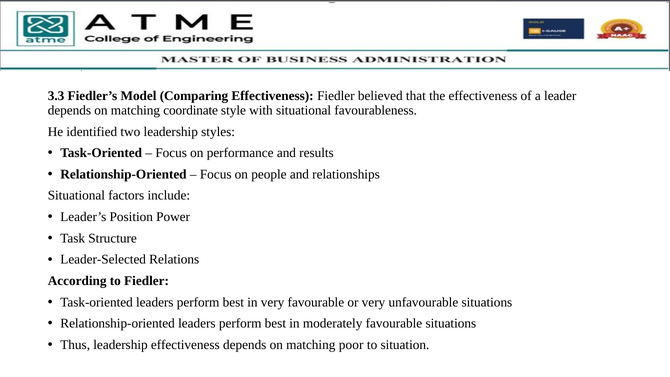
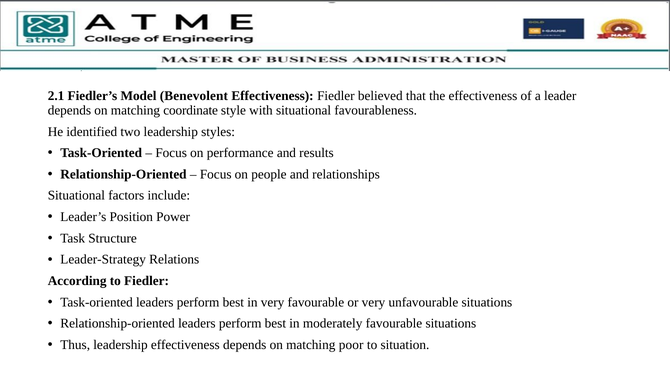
3.3: 3.3 -> 2.1 (56, 96)
Comparing: Comparing -> Benevolent (194, 96)
Leader-Selected: Leader-Selected -> Leader-Strategy (103, 259)
